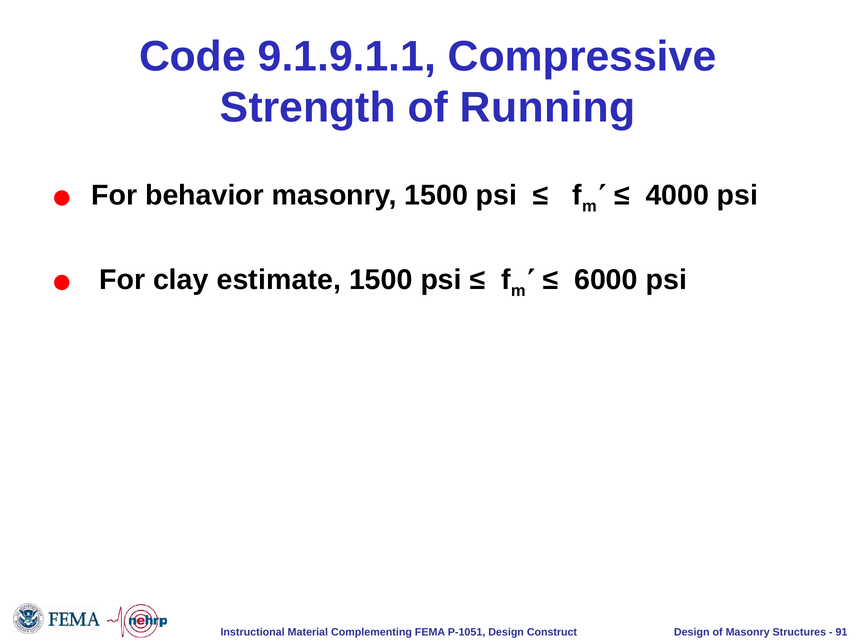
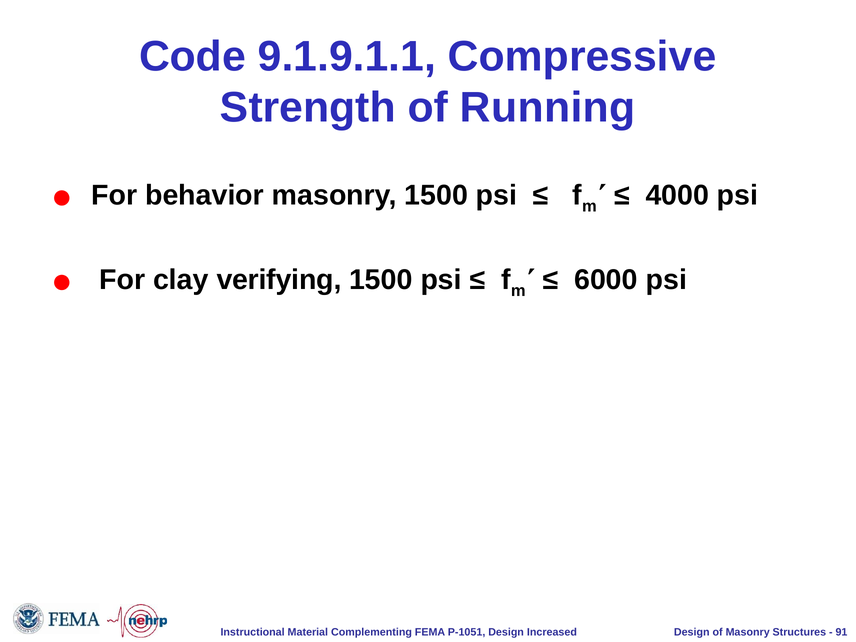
estimate: estimate -> verifying (279, 280)
Construct: Construct -> Increased (552, 632)
